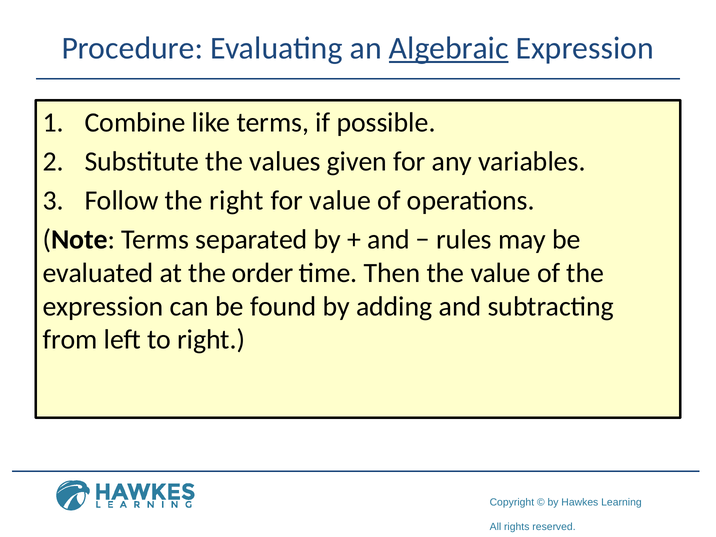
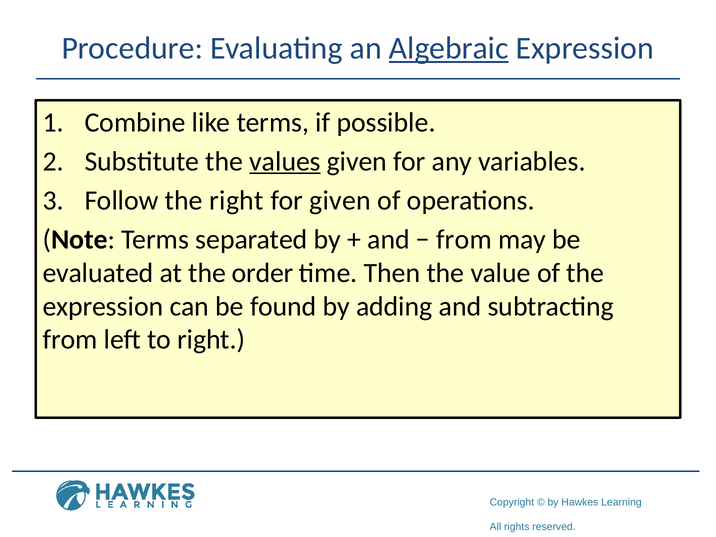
values underline: none -> present (285, 161)
for value: value -> given (340, 200)
rules: rules -> from (464, 239)
